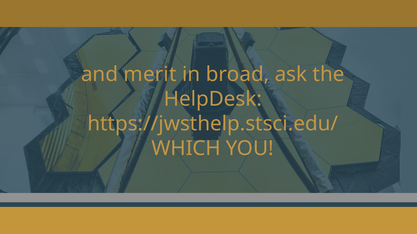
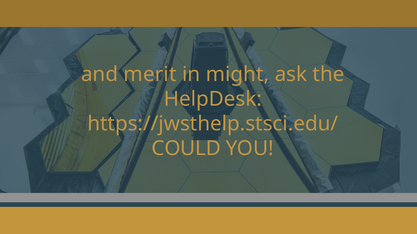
broad: broad -> might (237, 75)
WHICH: WHICH -> COULD (186, 149)
